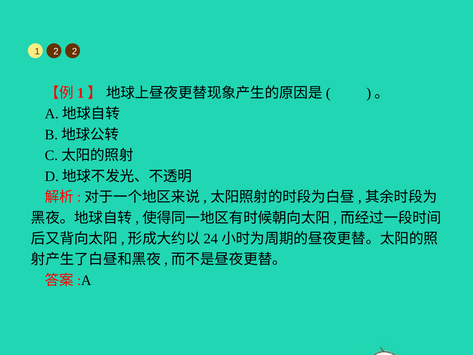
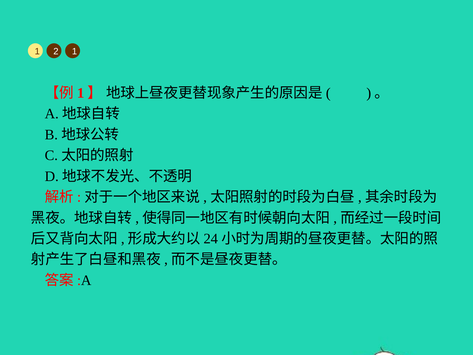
2 2: 2 -> 1 (75, 51)
